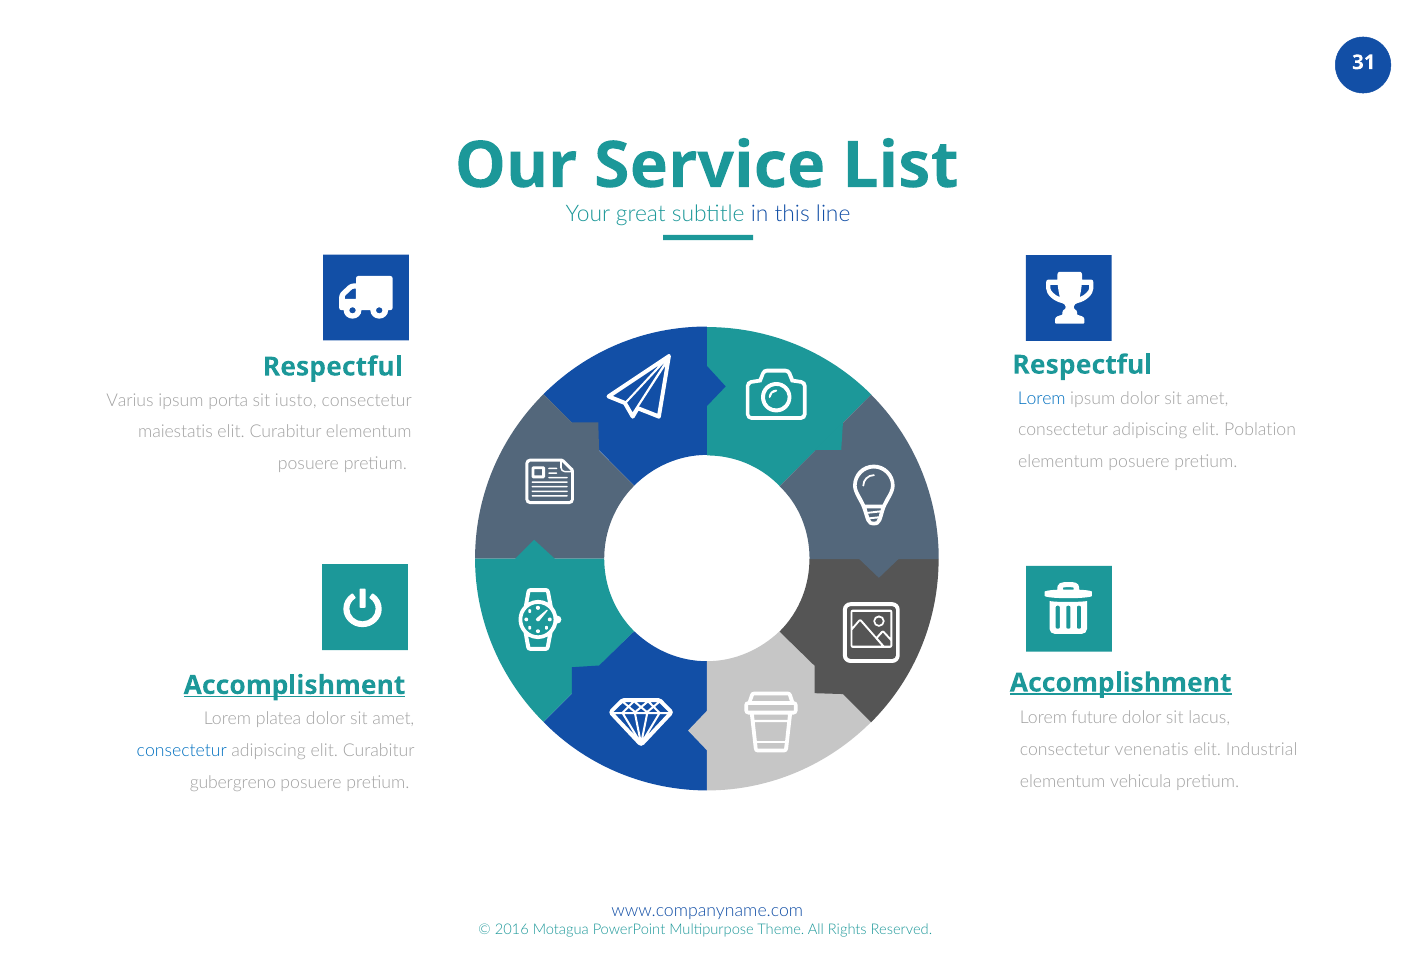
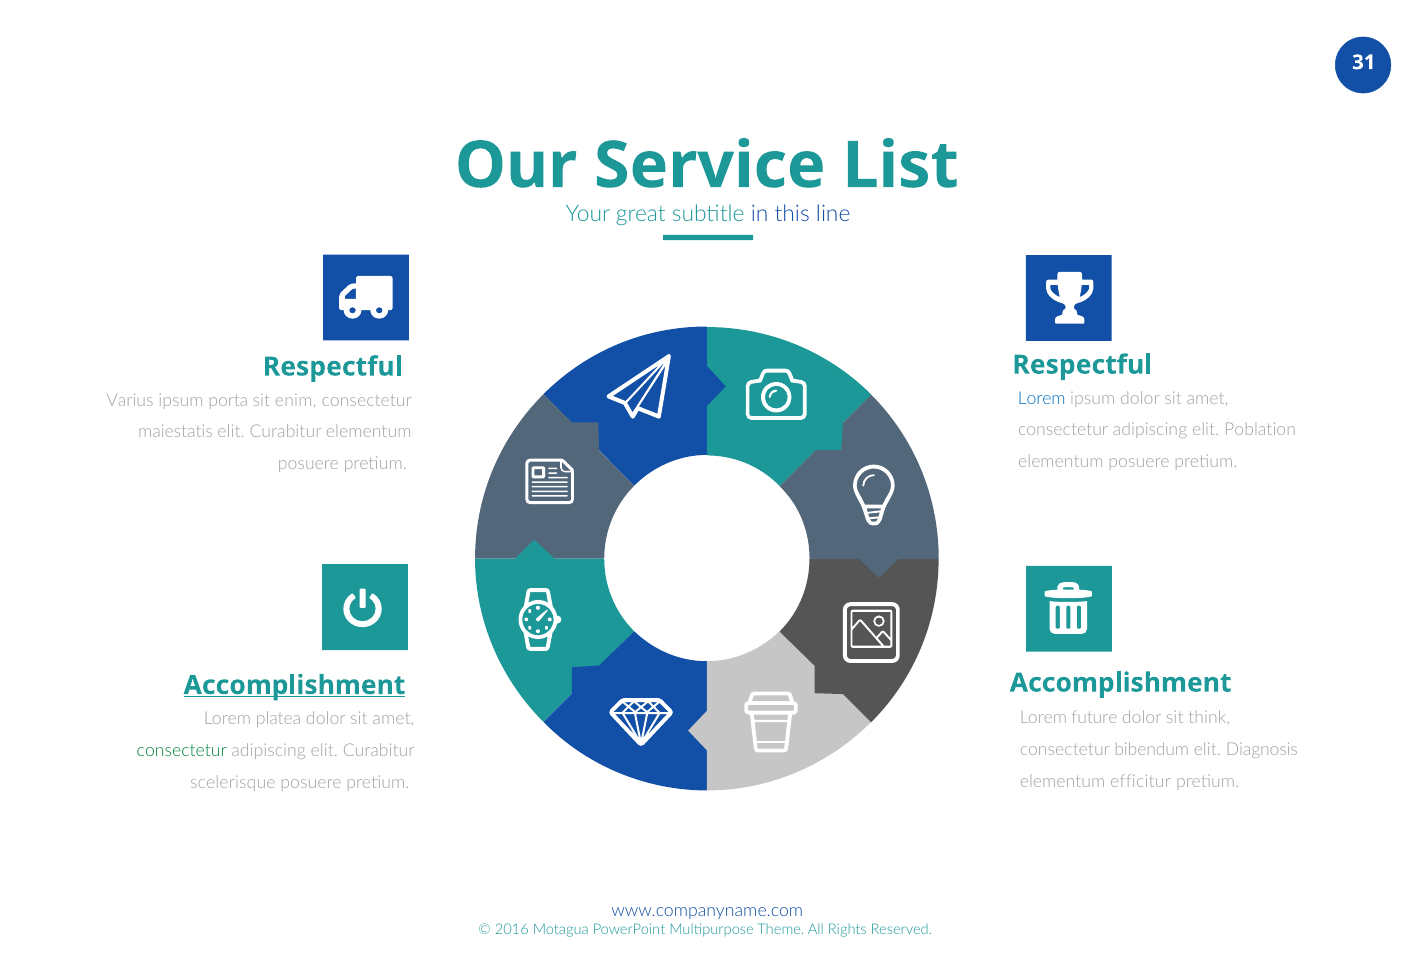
iusto: iusto -> enim (296, 400)
Accomplishment underline: present -> none (1121, 683)
lacus: lacus -> think (1209, 717)
venenatis: venenatis -> bibendum (1152, 749)
Industrial: Industrial -> Diagnosis (1262, 749)
consectetur colour: blue -> green (182, 751)
vehicula: vehicula -> efficitur (1141, 781)
gubergreno: gubergreno -> scelerisque (233, 782)
